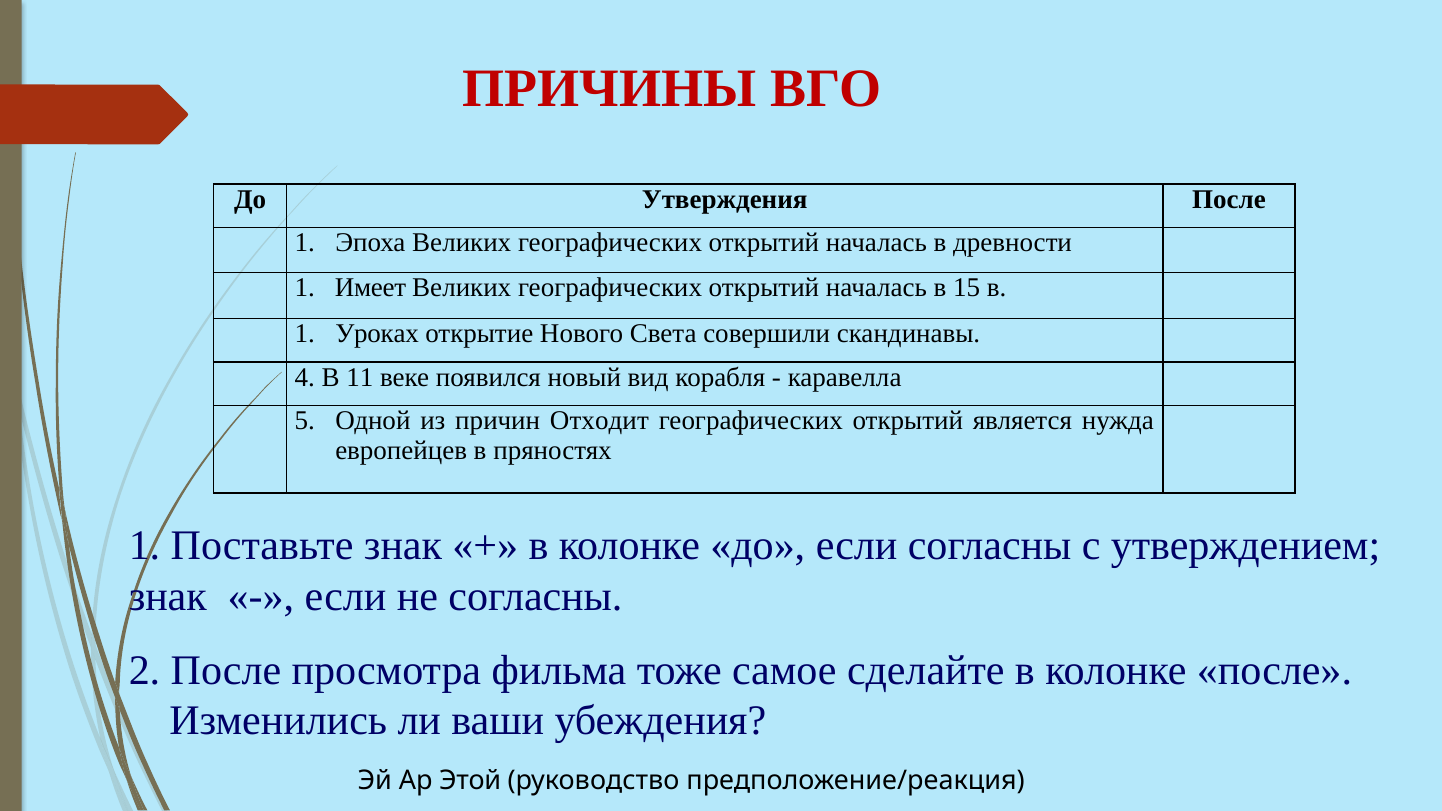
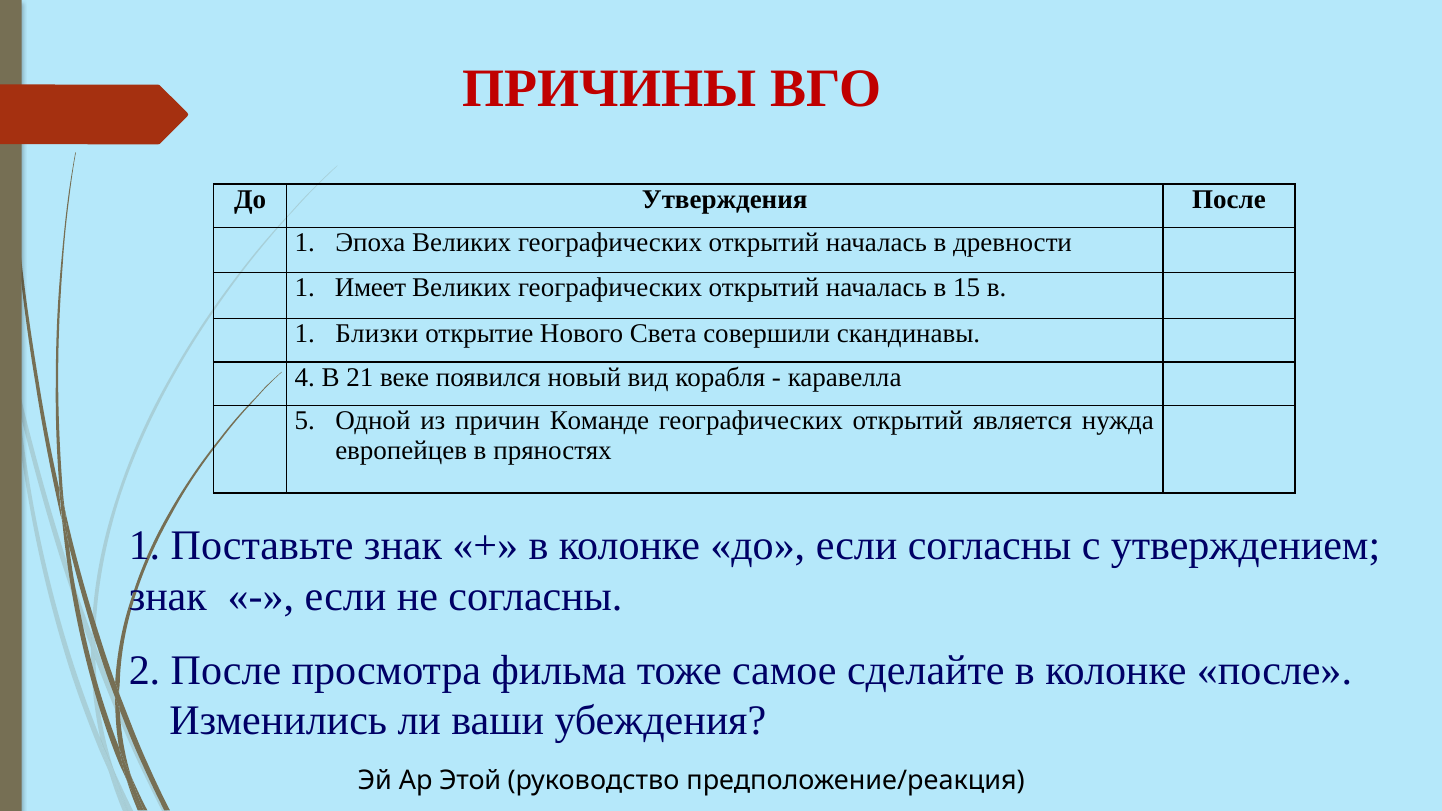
Уроках: Уроках -> Близки (377, 333)
11: 11 -> 21 (360, 377)
Отходит: Отходит -> Команде (600, 421)
